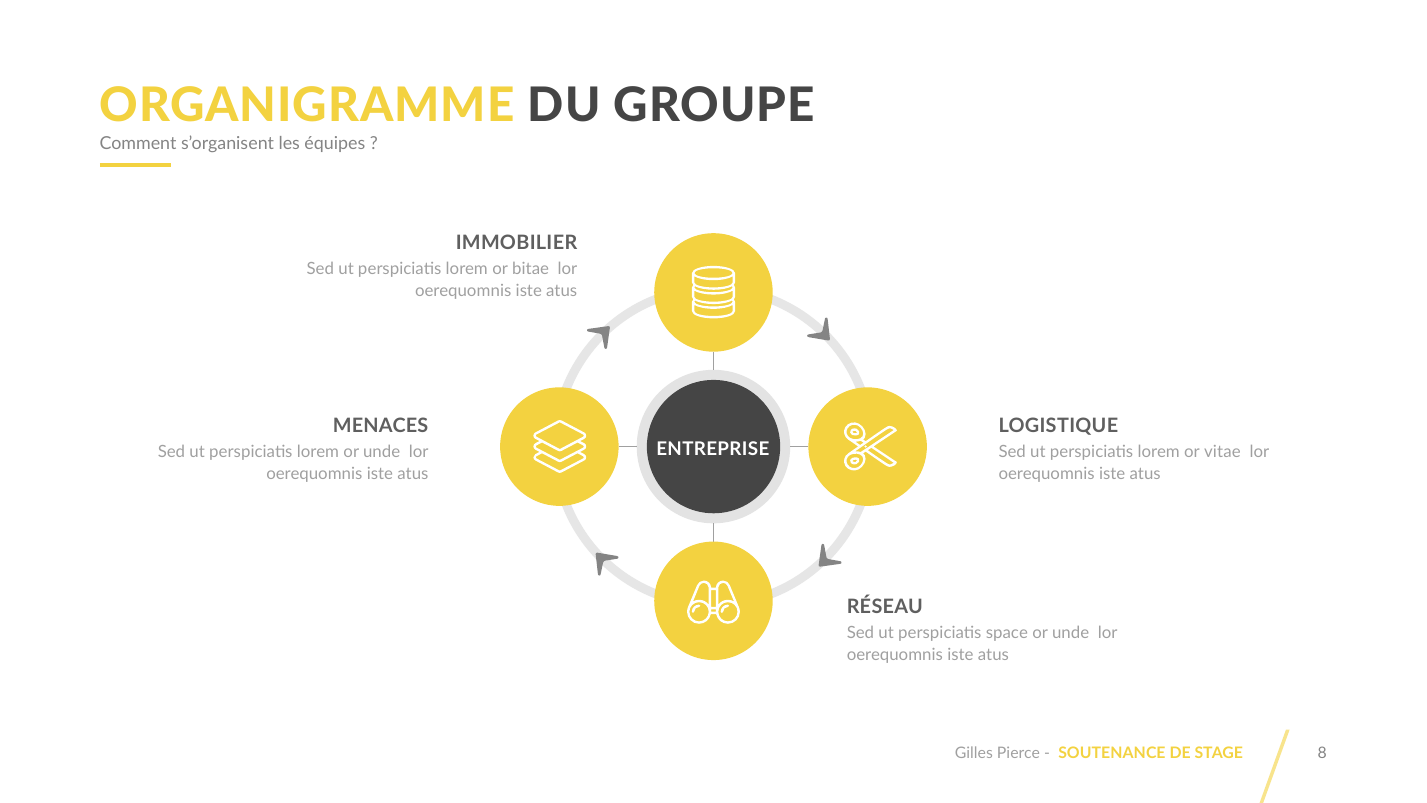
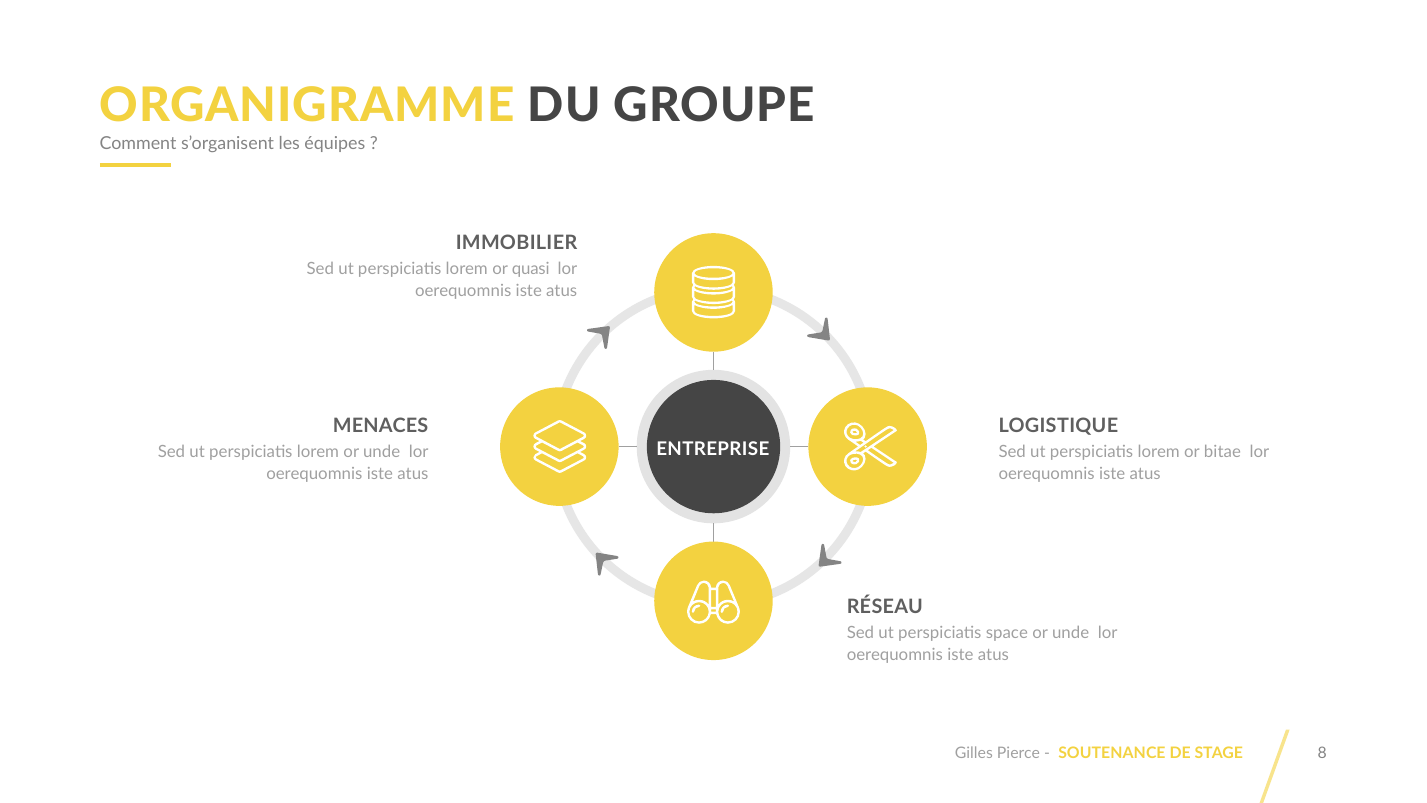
bitae: bitae -> quasi (531, 269)
vitae: vitae -> bitae (1222, 452)
